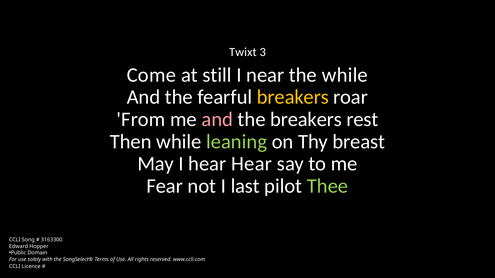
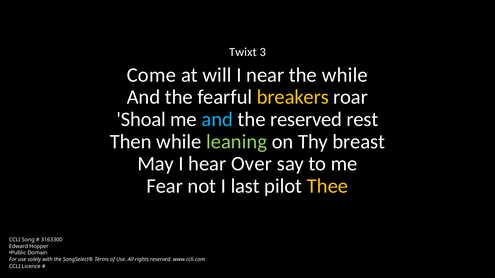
still: still -> will (217, 75)
From: From -> Shoal (141, 120)
and colour: pink -> light blue (217, 120)
the breakers: breakers -> reserved (306, 120)
hear Hear: Hear -> Over (252, 164)
Thee colour: light green -> yellow (328, 186)
